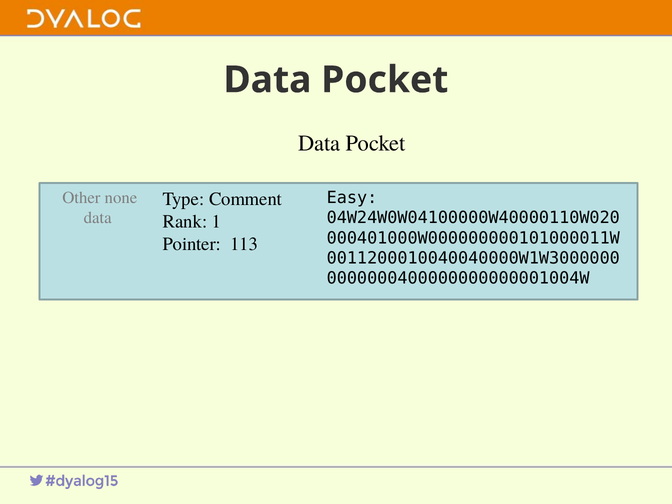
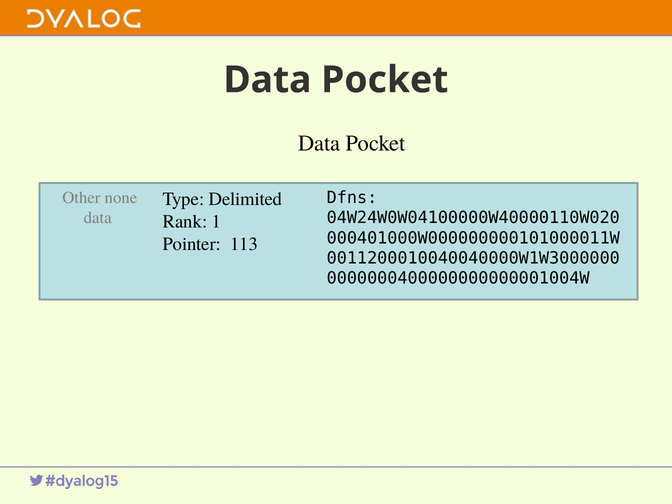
Easy: Easy -> Dfns (352, 198)
Comment: Comment -> Delimited (245, 199)
